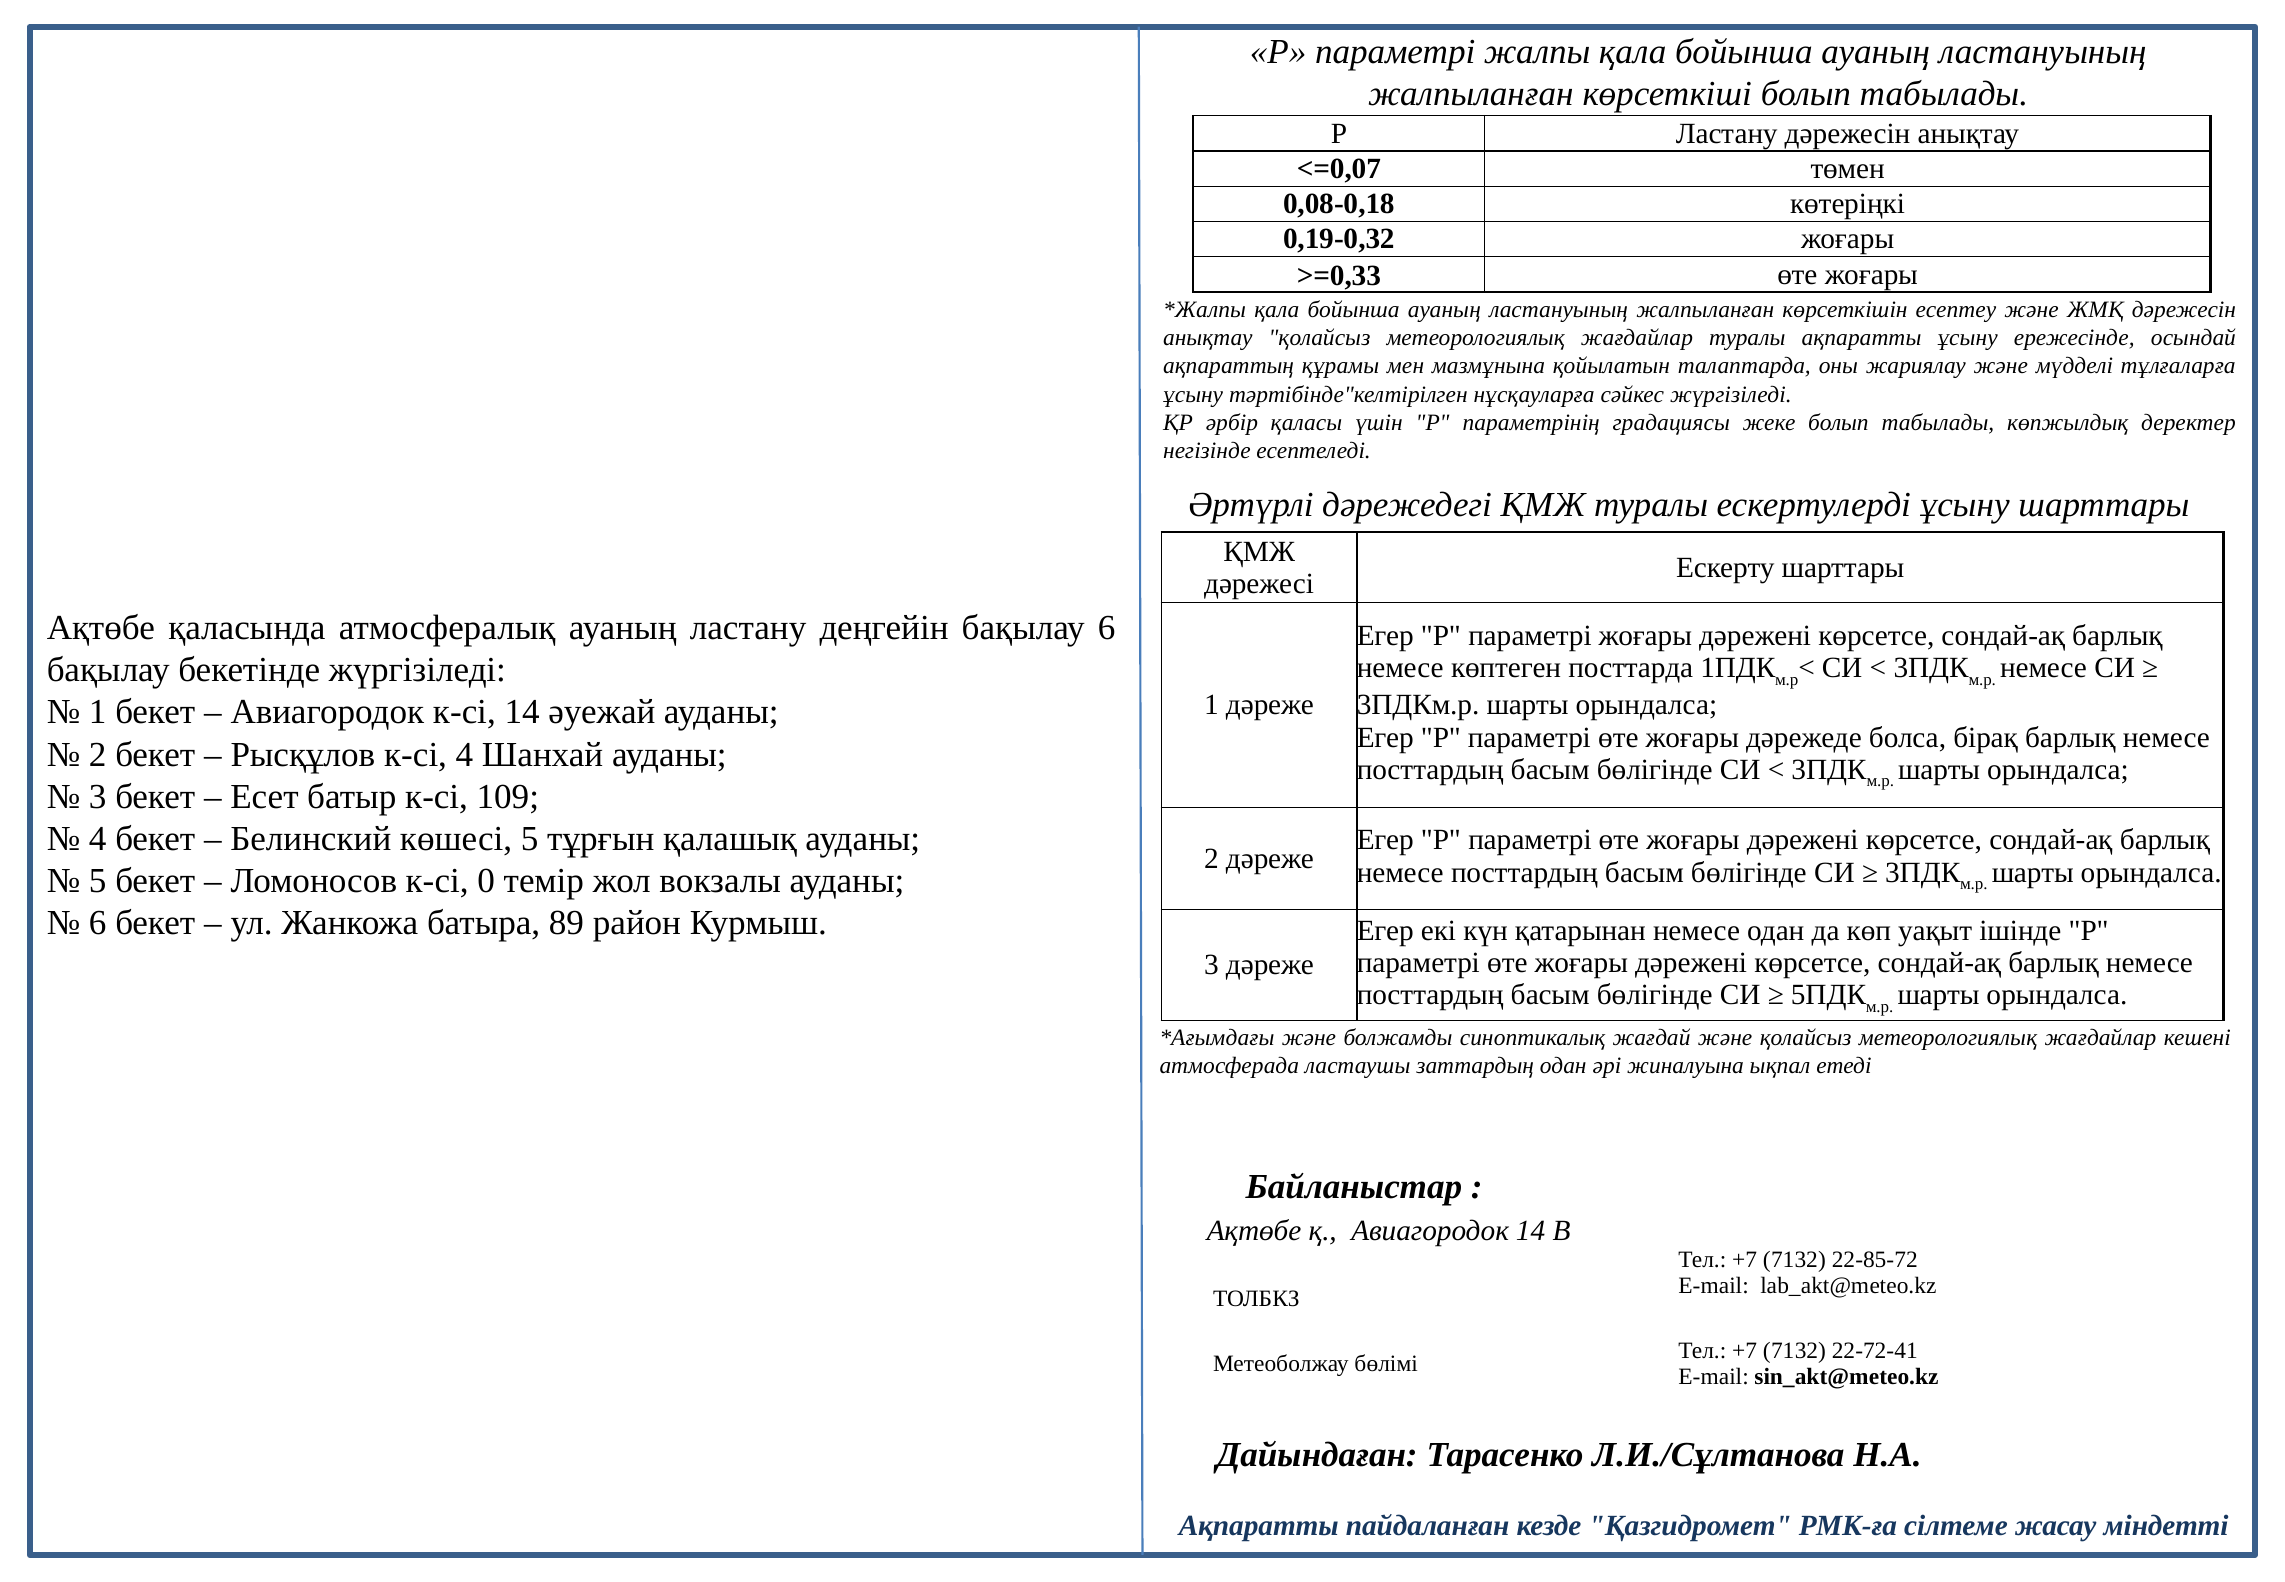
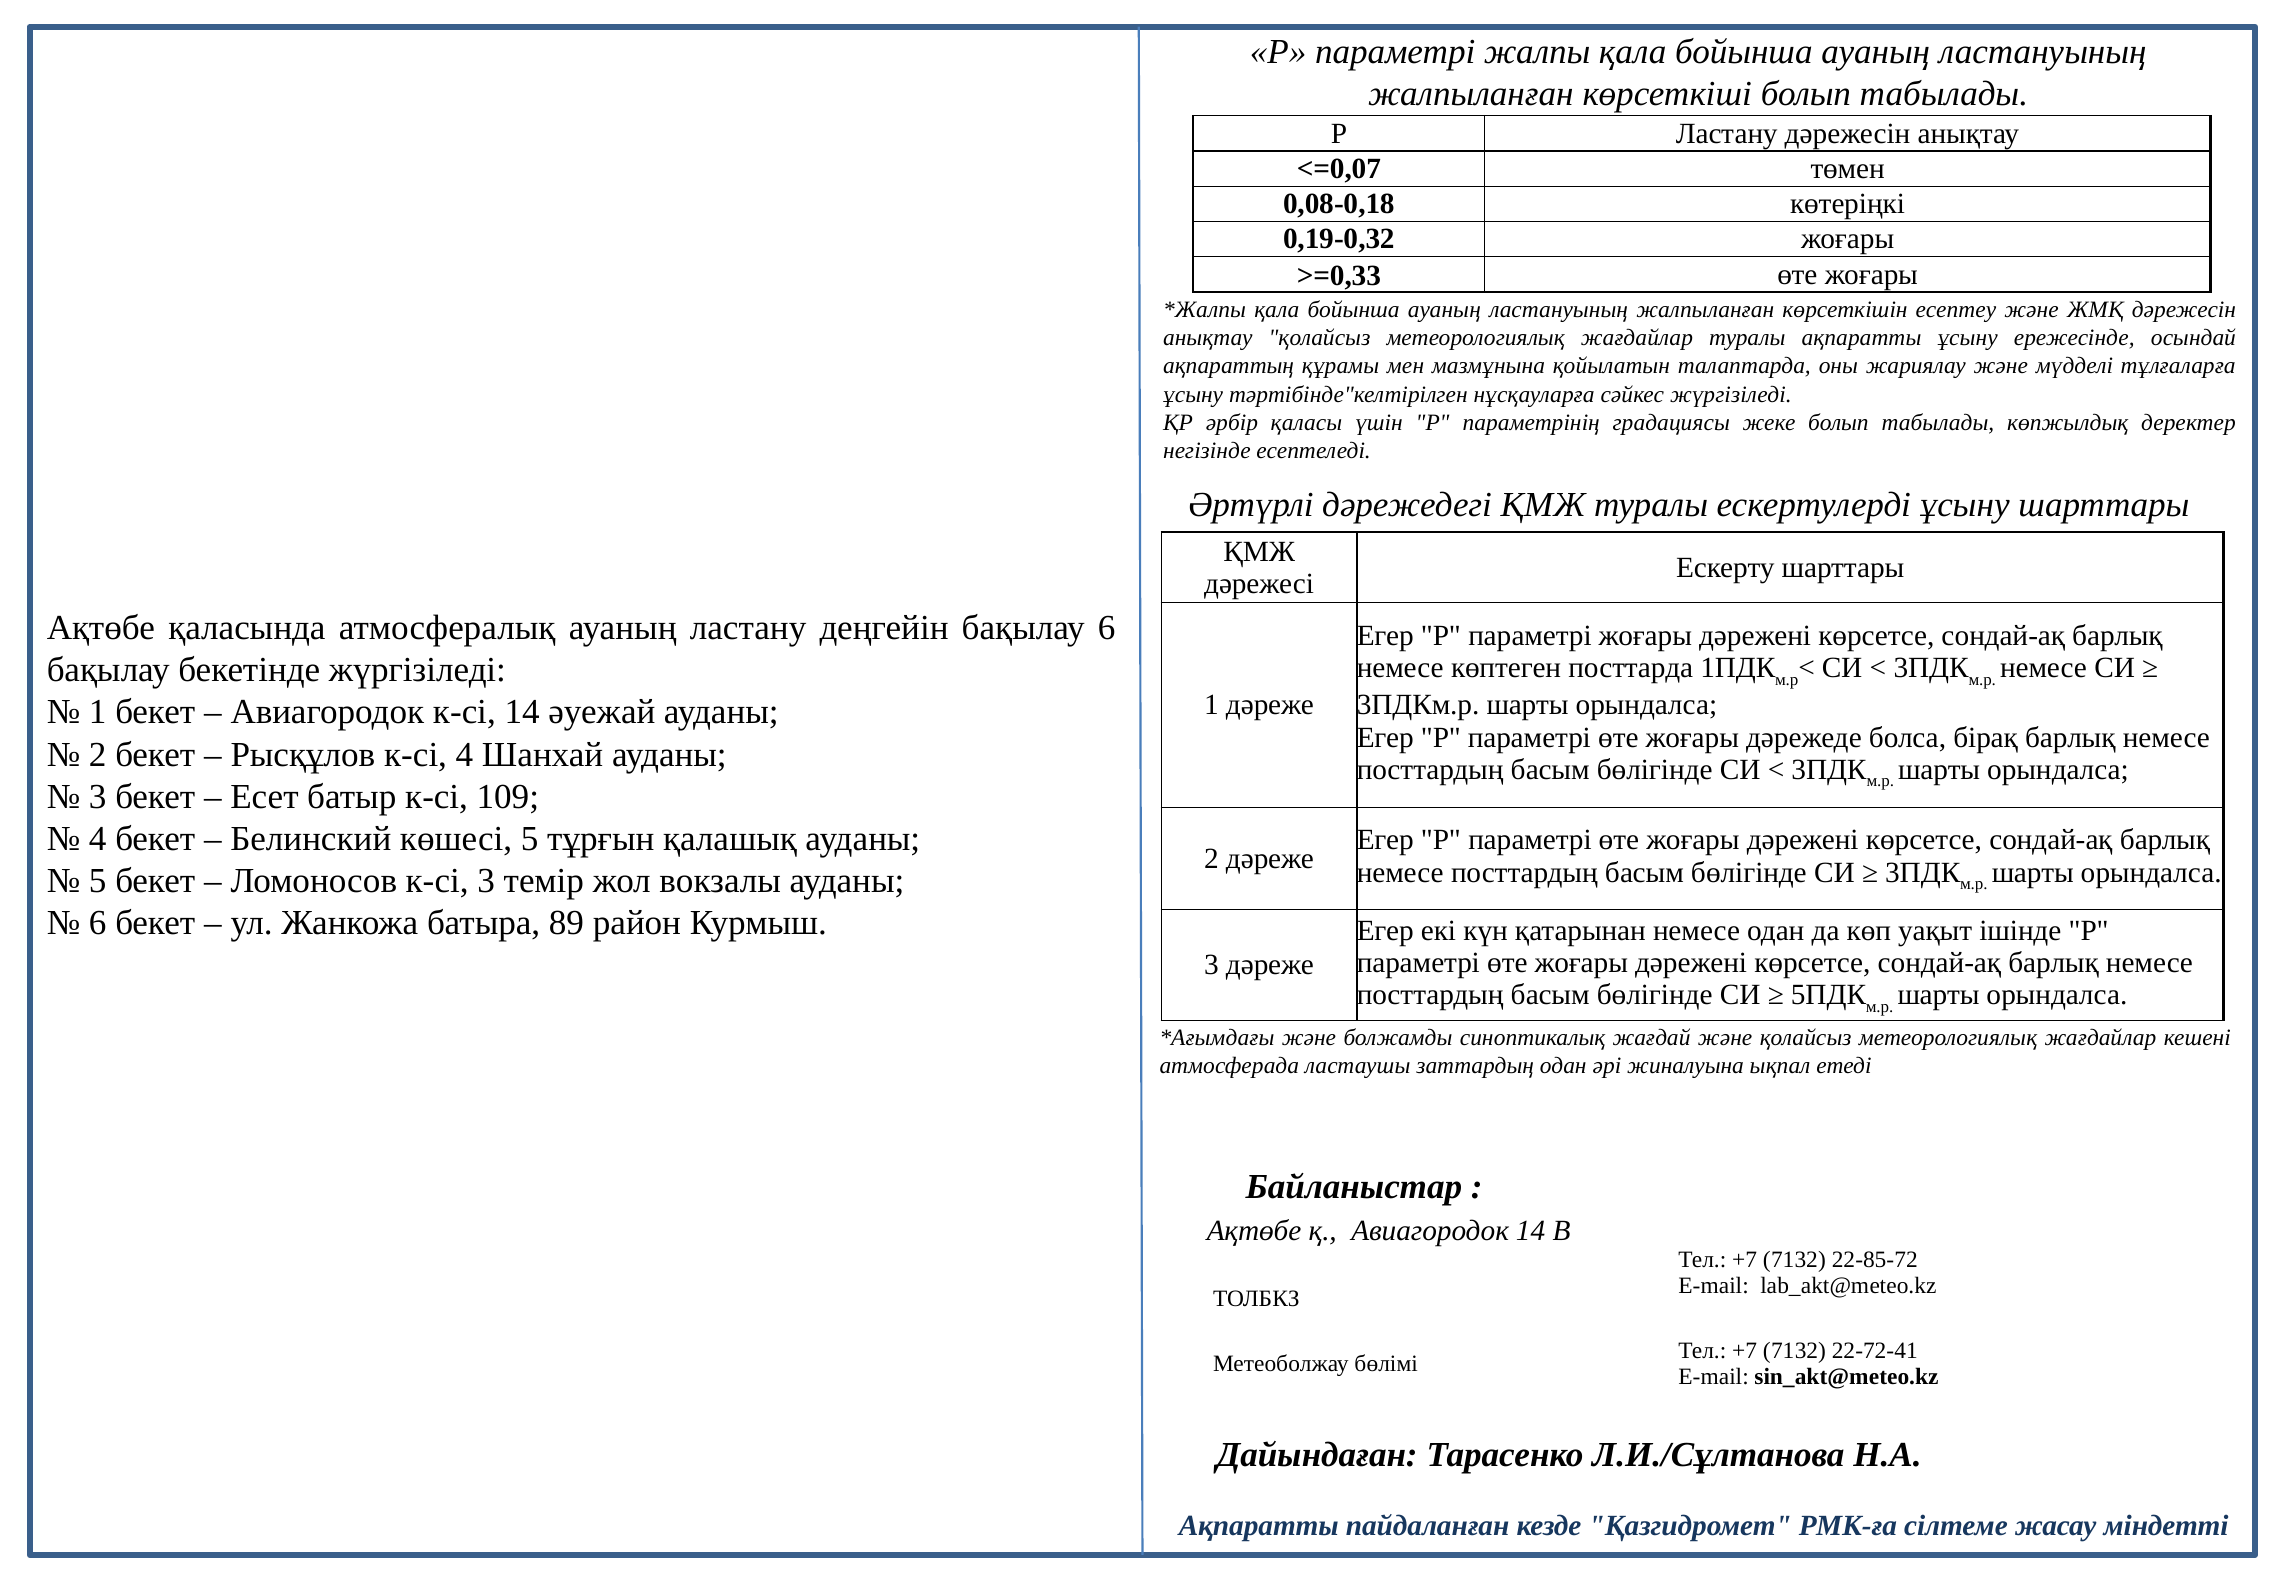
к-сі 0: 0 -> 3 (486, 881)
